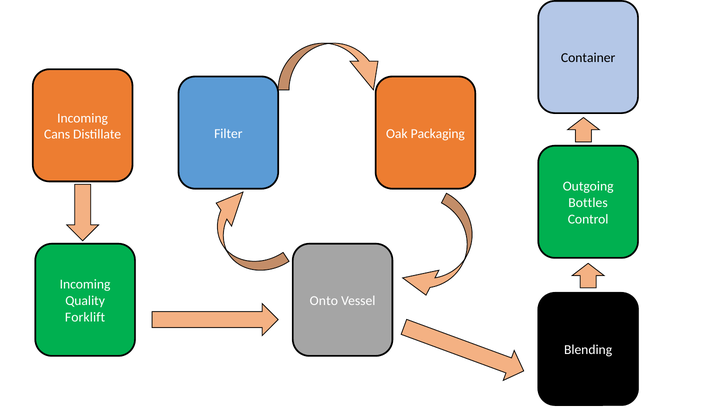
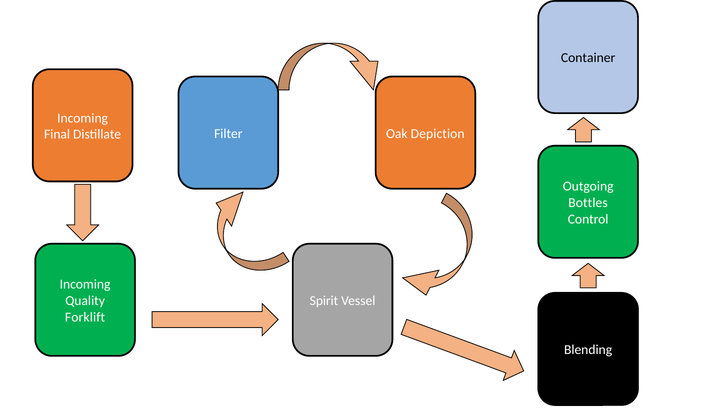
Packaging: Packaging -> Depiction (438, 133)
Cans: Cans -> Final (57, 134)
Onto: Onto -> Spirit (324, 301)
